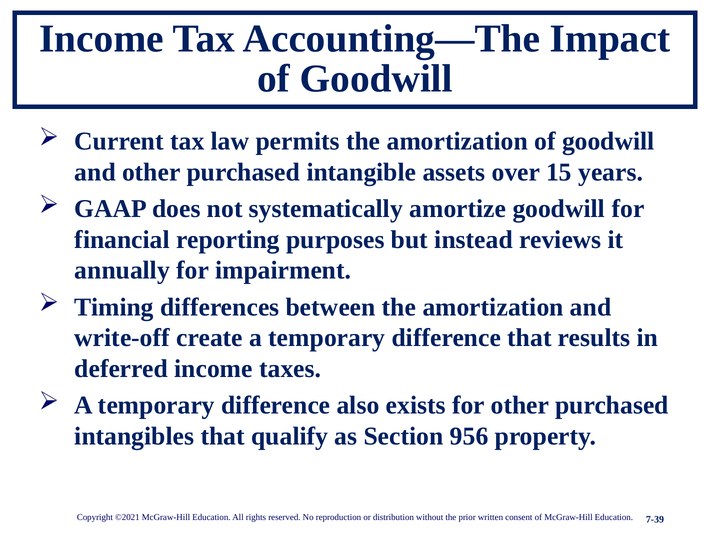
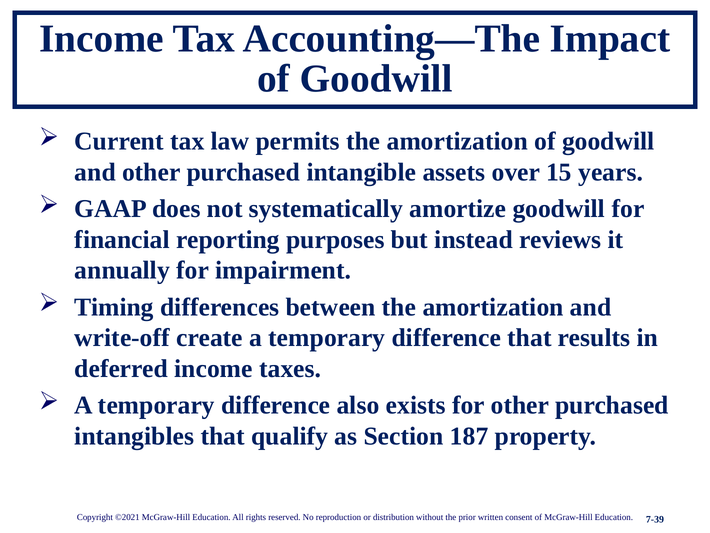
956: 956 -> 187 (469, 436)
